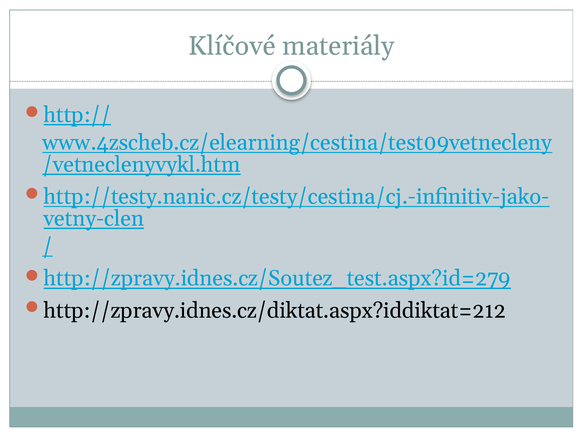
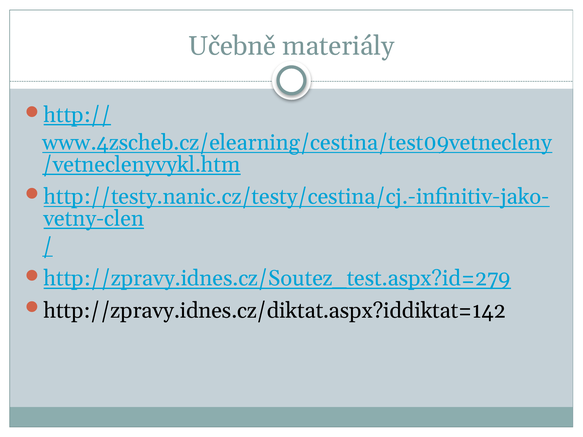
Klíčové: Klíčové -> Učebně (232, 46)
http://zpravy.idnes.cz/diktat.aspx?iddiktat=212: http://zpravy.idnes.cz/diktat.aspx?iddiktat=212 -> http://zpravy.idnes.cz/diktat.aspx?iddiktat=142 (275, 311)
